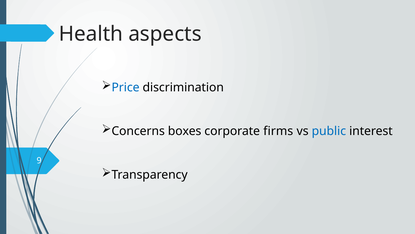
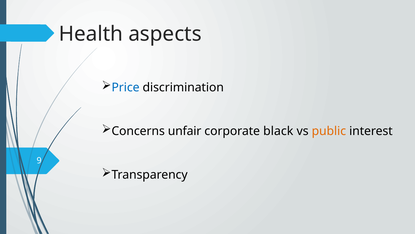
boxes: boxes -> unfair (185, 131)
firms: firms -> black (278, 131)
public colour: blue -> orange (329, 131)
